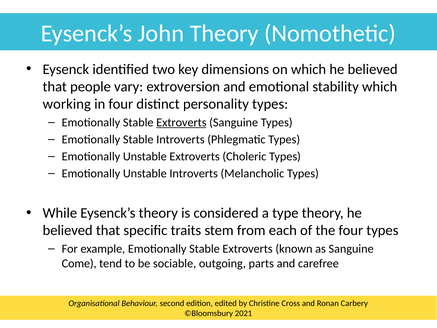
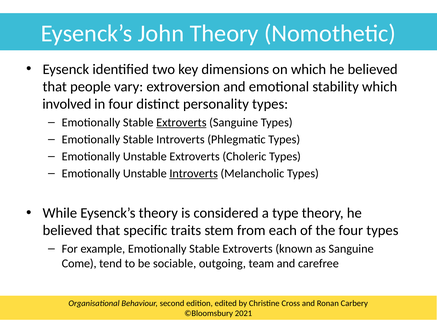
working: working -> involved (67, 104)
Introverts underline: none -> present (194, 173)
parts: parts -> team (261, 263)
